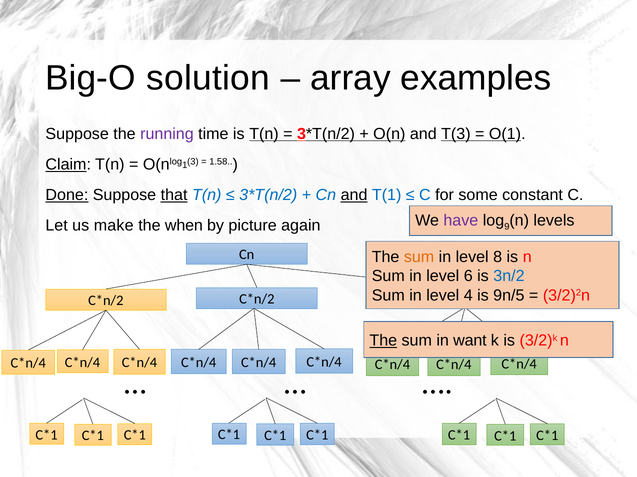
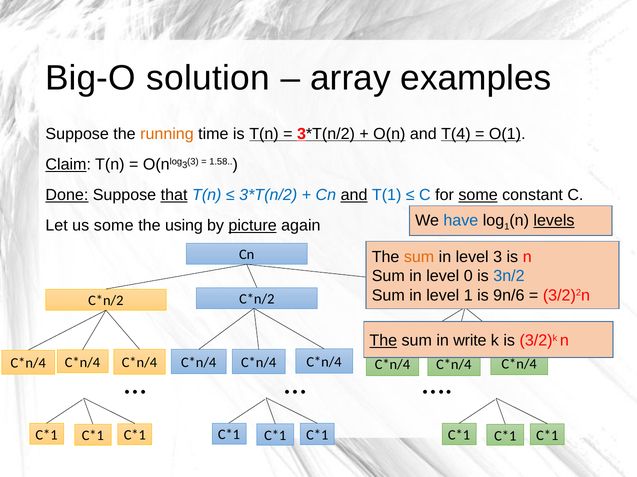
running colour: purple -> orange (167, 134)
T(3: T(3 -> T(4 (456, 134)
1: 1 -> 3 (185, 165)
some underline: none -> present (478, 195)
have colour: purple -> blue (461, 221)
9: 9 -> 1 (507, 227)
levels underline: none -> present (554, 221)
us make: make -> some (114, 226)
when: when -> using (184, 226)
picture underline: none -> present (253, 226)
level 8: 8 -> 3 (498, 257)
6: 6 -> 0 (468, 277)
4: 4 -> 1 (468, 296)
9n/5: 9n/5 -> 9n/6 (509, 296)
want: want -> write (470, 341)
